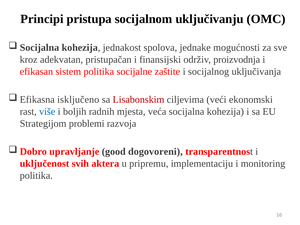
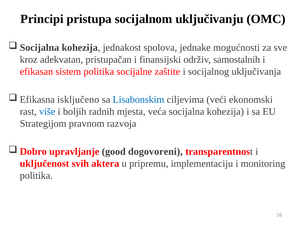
proizvodnja: proizvodnja -> samostalnih (237, 60)
Lisabonskim colour: red -> blue (138, 100)
problemi: problemi -> pravnom (87, 124)
